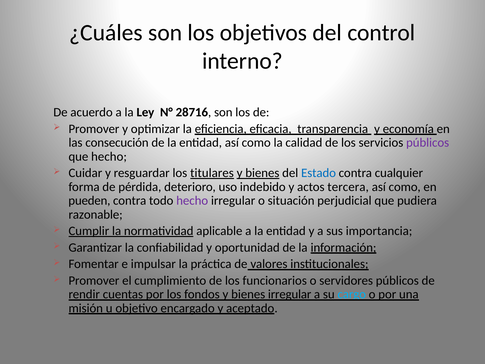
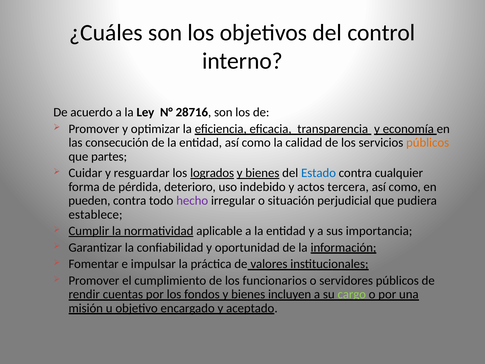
públicos colour: purple -> orange (428, 143)
que hecho: hecho -> partes (109, 156)
titulares: titulares -> logrados (212, 173)
razonable: razonable -> establece (95, 214)
bienes irregular: irregular -> incluyen (290, 294)
cargo colour: light blue -> light green (352, 294)
